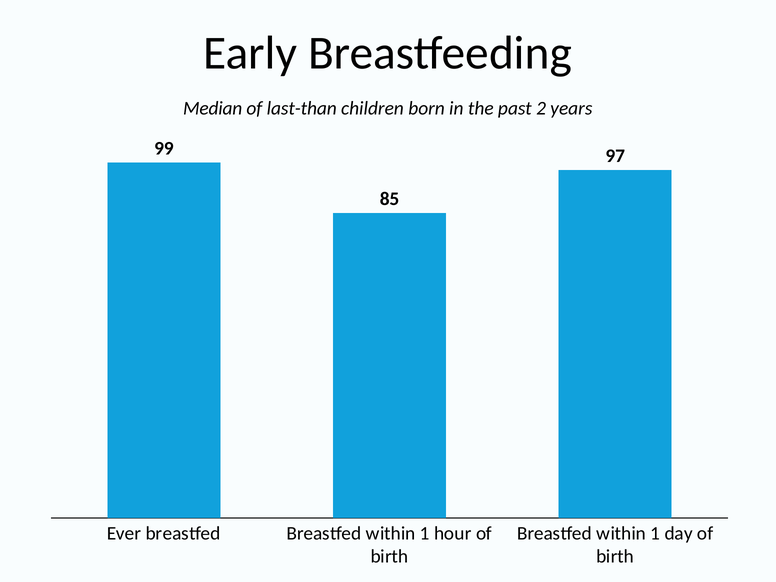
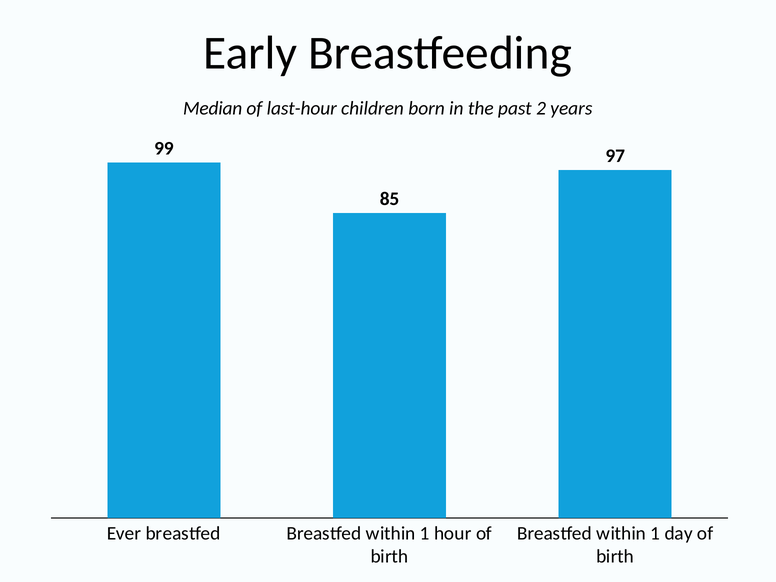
last-than: last-than -> last-hour (302, 109)
